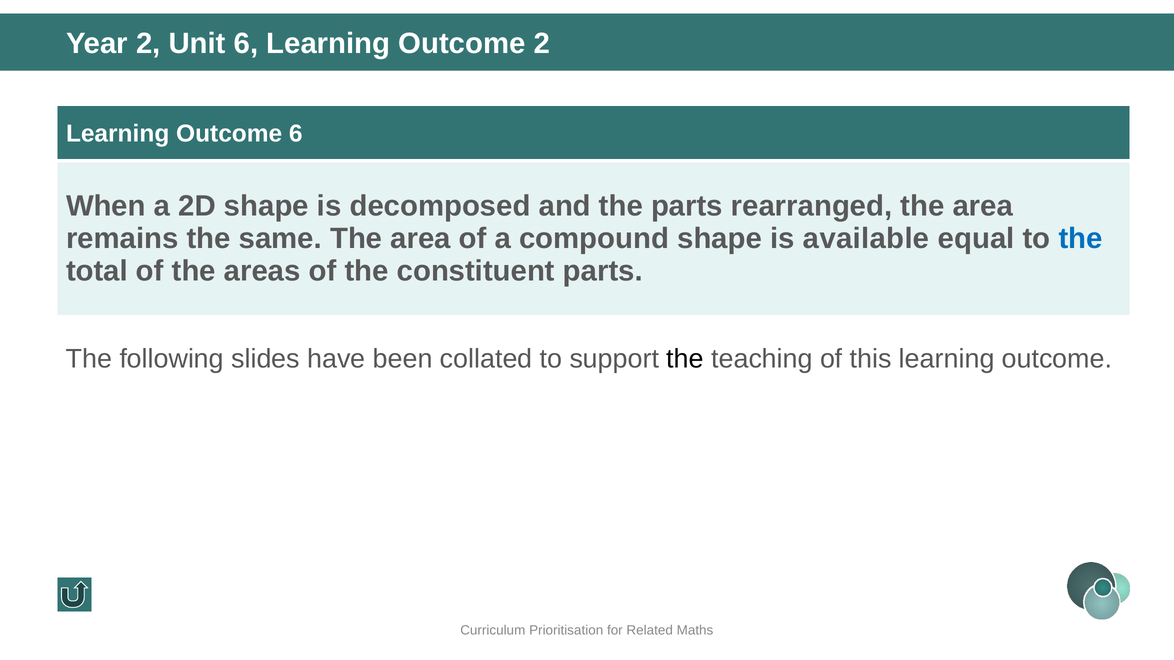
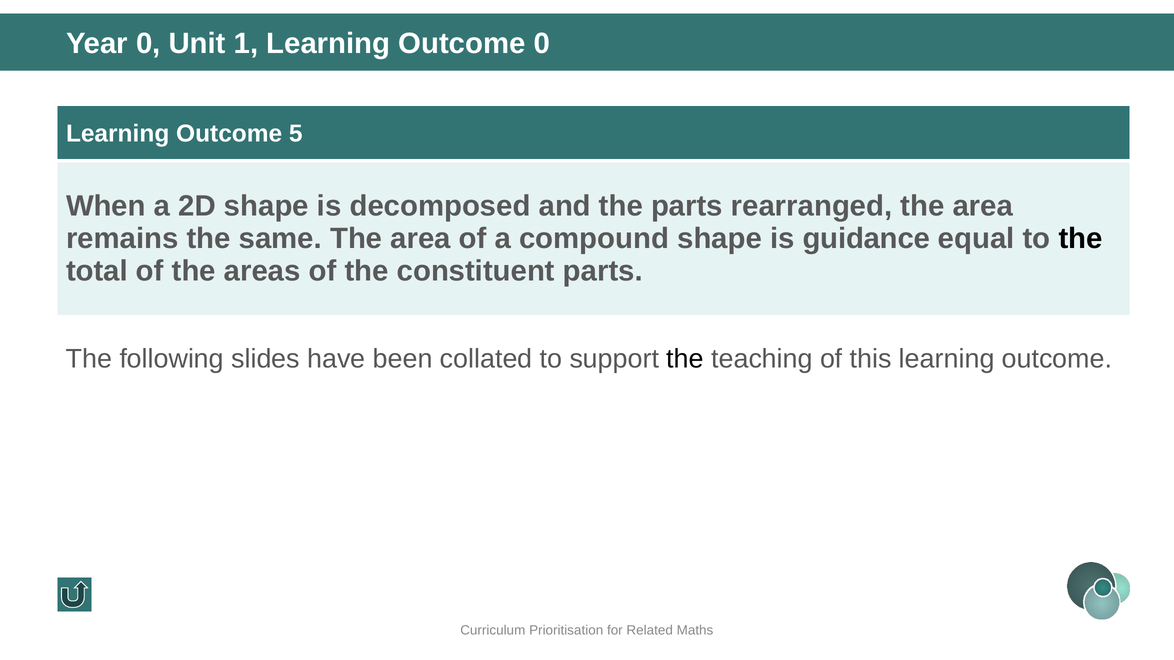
Year 2: 2 -> 0 (148, 44)
Unit 6: 6 -> 1 (246, 44)
Outcome 2: 2 -> 0 (542, 44)
Outcome 6: 6 -> 5 (296, 134)
available: available -> guidance (866, 239)
the colour: blue -> black (1081, 239)
